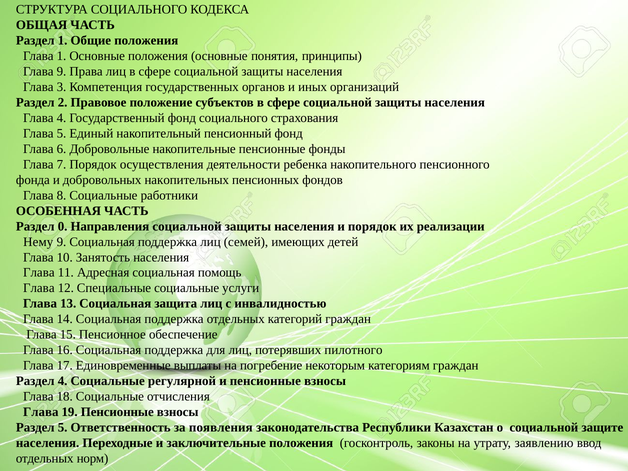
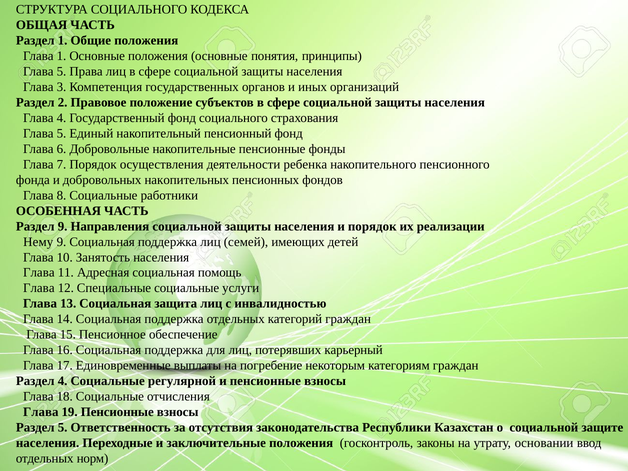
9: 9 -> 5 (61, 72)
Раздел 0: 0 -> 9 (63, 226)
пилотного: пилотного -> карьерный (354, 350)
появления: появления -> отсутствия (221, 428)
заявлению: заявлению -> основании (544, 443)
